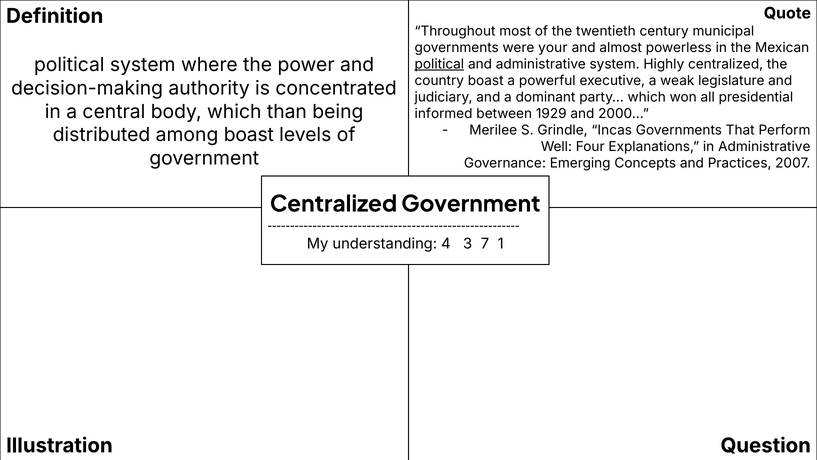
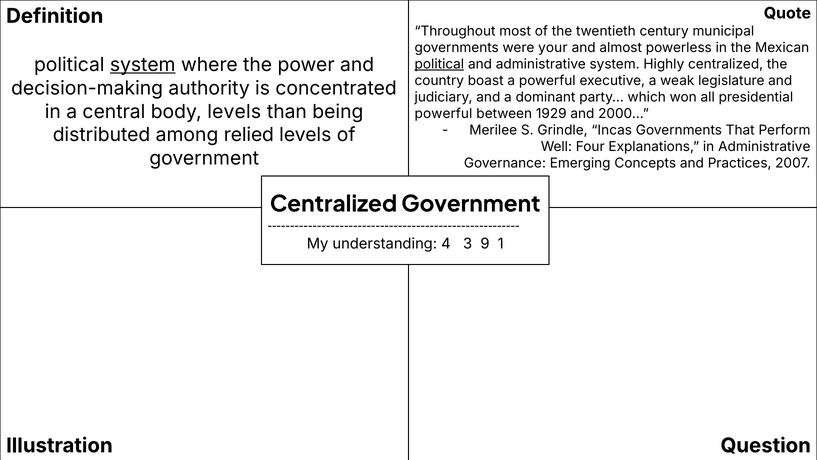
system underline: none -> present (143, 65)
body which: which -> levels (234, 112)
informed: informed -> powerful (444, 113)
among boast: boast -> relied (249, 135)
7: 7 -> 9 (485, 244)
